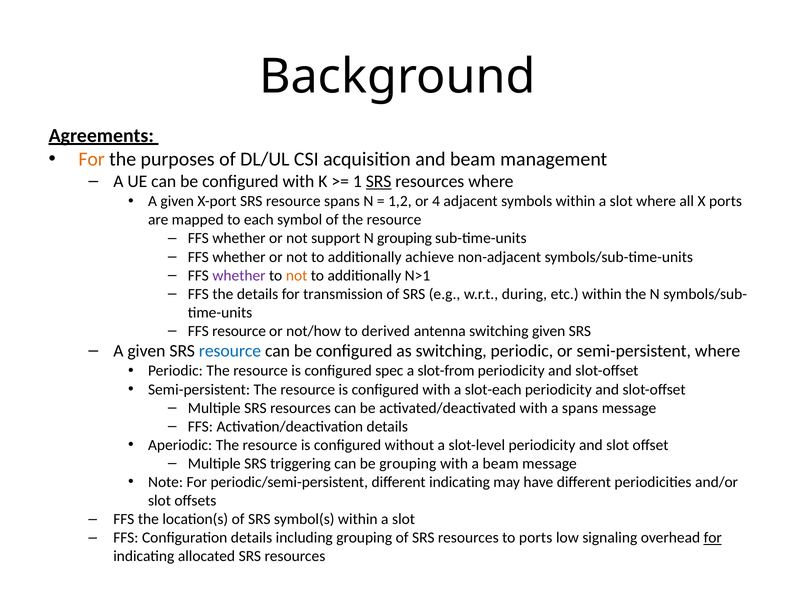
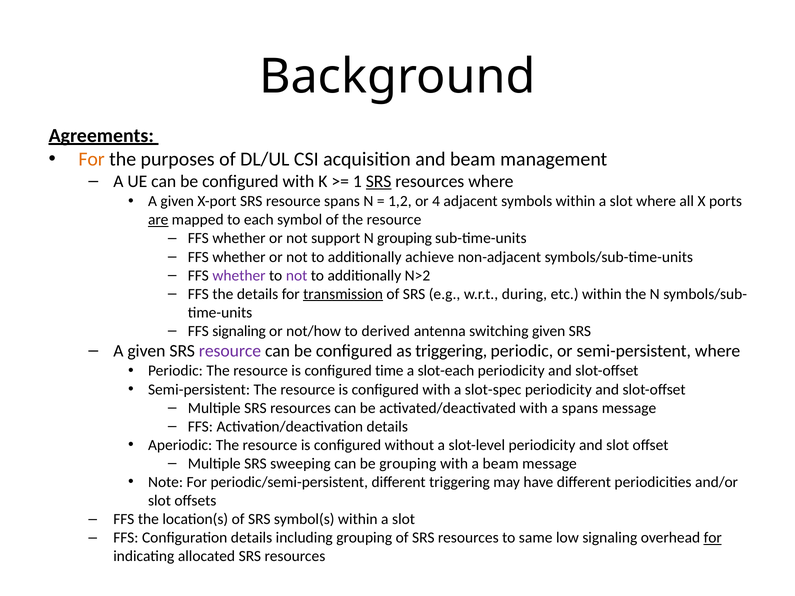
are underline: none -> present (158, 220)
not colour: orange -> purple (297, 276)
N>1: N>1 -> N>2 (417, 276)
transmission underline: none -> present (343, 294)
FFS resource: resource -> signaling (239, 331)
resource colour: blue -> purple (230, 351)
as switching: switching -> triggering (451, 351)
spec: spec -> time (389, 371)
slot-from: slot-from -> slot-each (446, 371)
slot-each: slot-each -> slot-spec (493, 390)
triggering: triggering -> sweeping (300, 464)
different indicating: indicating -> triggering (460, 482)
to ports: ports -> same (536, 538)
